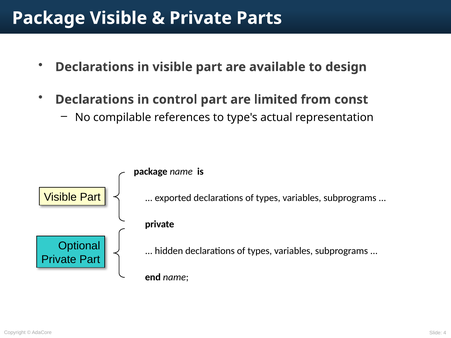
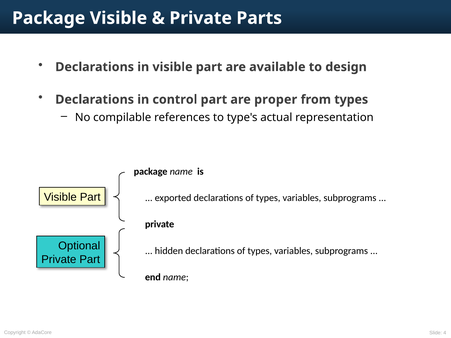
limited: limited -> proper (276, 100)
from const: const -> types (351, 100)
